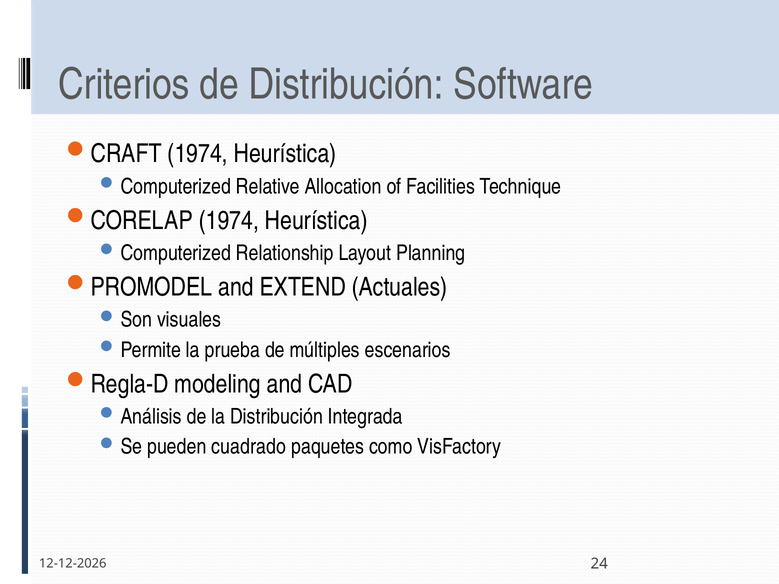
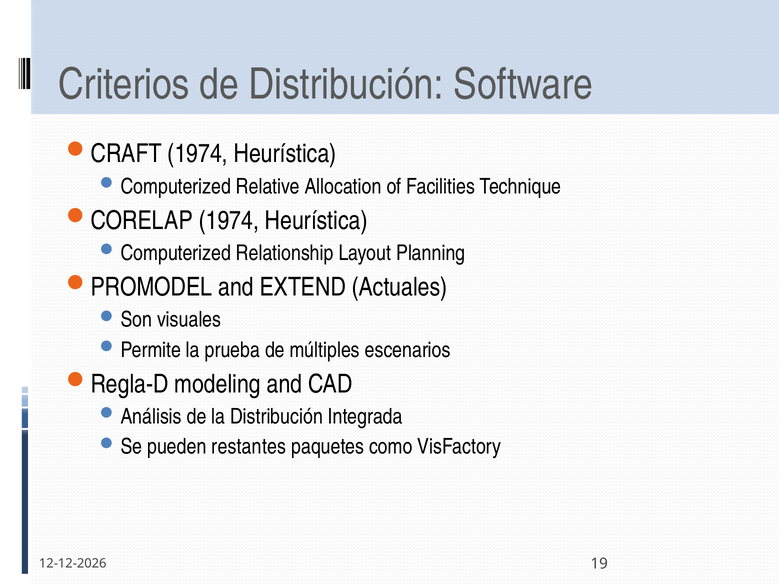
cuadrado: cuadrado -> restantes (249, 447)
24: 24 -> 19 (599, 564)
